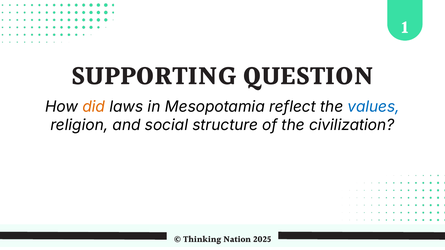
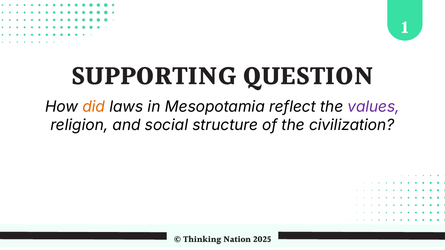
values colour: blue -> purple (374, 107)
